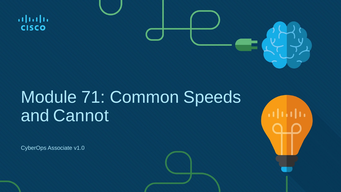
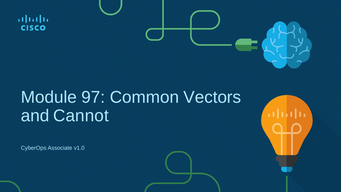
71: 71 -> 97 (93, 97)
Speeds: Speeds -> Vectors (212, 97)
